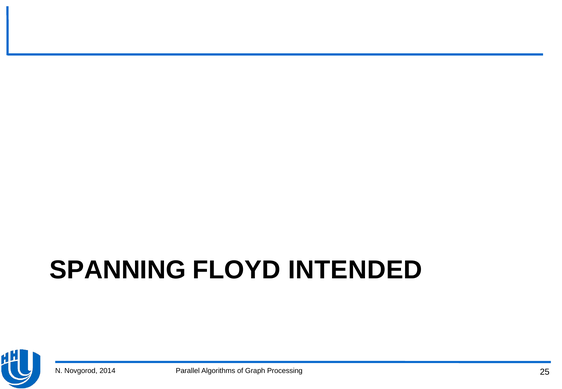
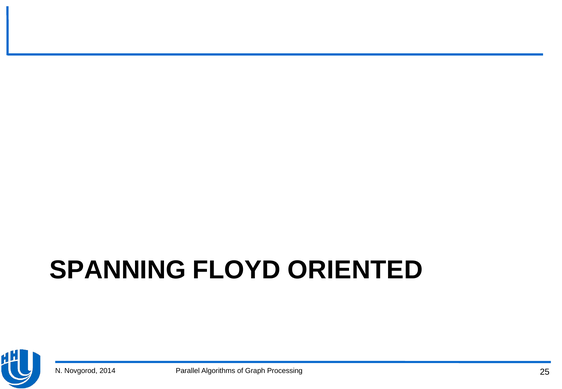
INTENDED: INTENDED -> ORIENTED (355, 270)
